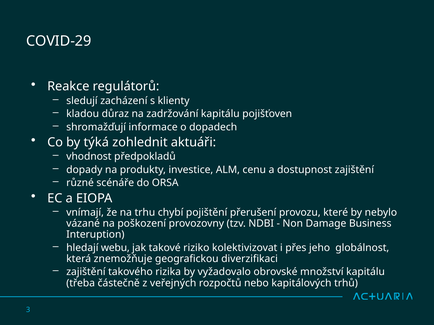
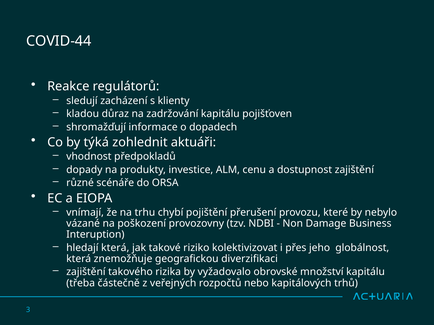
COVID-29: COVID-29 -> COVID-44 (59, 41)
hledají webu: webu -> která (115, 248)
